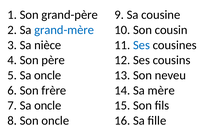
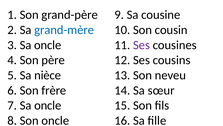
nièce: nièce -> oncle (48, 45)
Ses colour: blue -> purple (141, 45)
oncle: oncle -> nièce (48, 75)
mère: mère -> sœur (161, 90)
